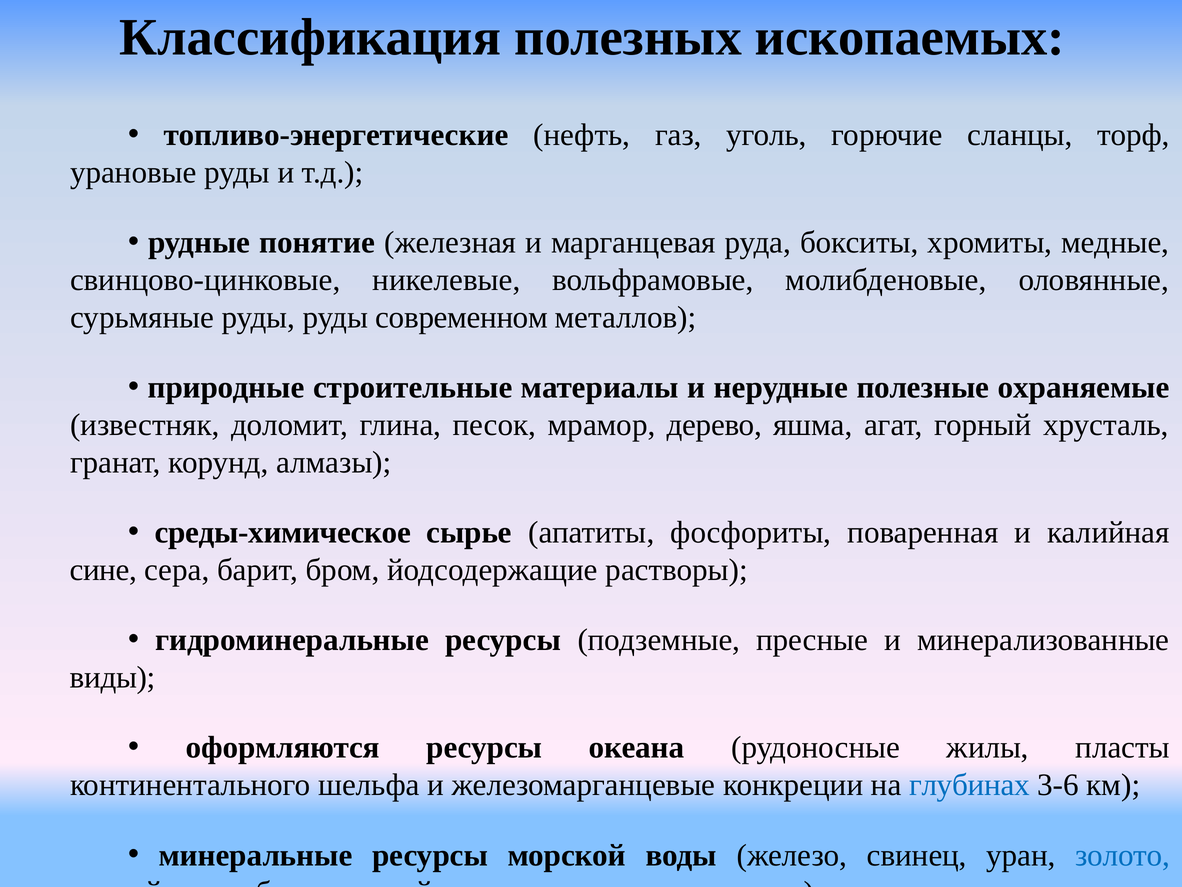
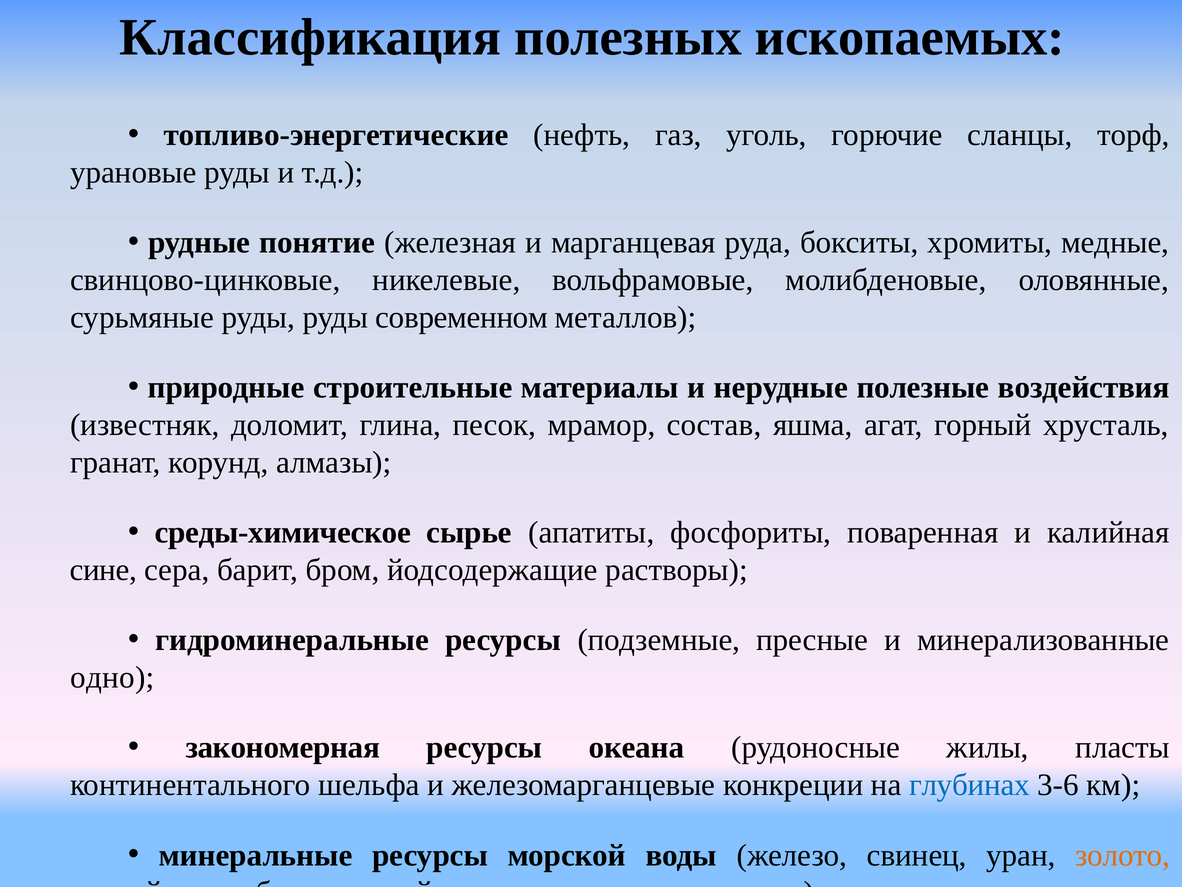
охраняемые: охраняемые -> воздействия (1084, 387)
дерево: дерево -> состав (714, 425)
виды: виды -> одно (112, 677)
оформляются: оформляются -> закономерная (283, 747)
золото colour: blue -> orange (1123, 855)
